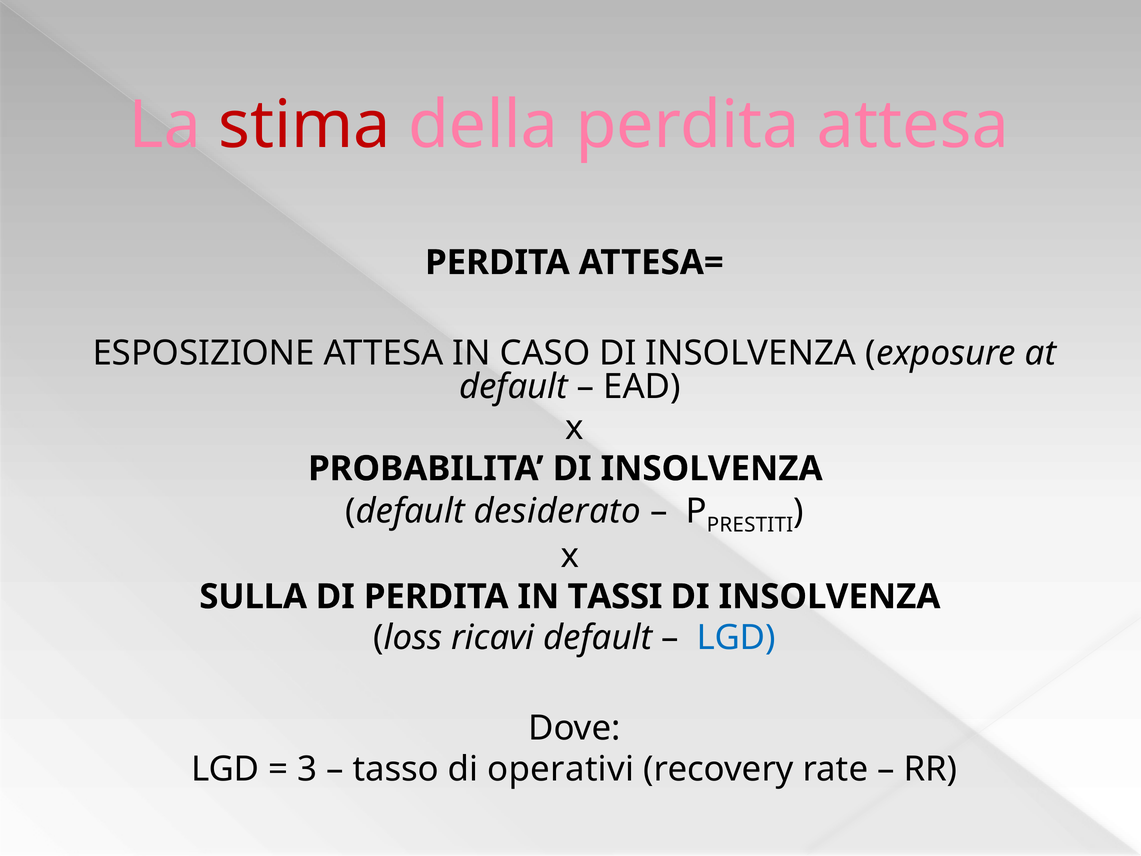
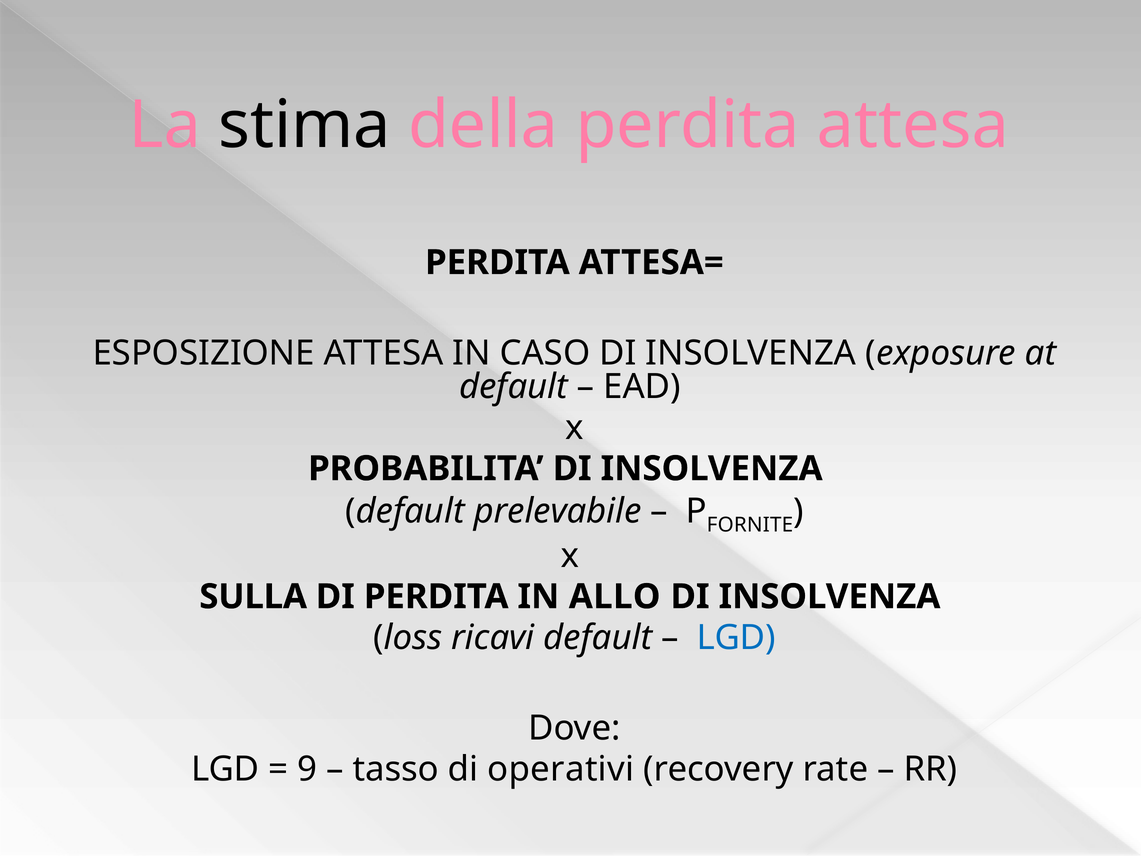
stima colour: red -> black (304, 125)
desiderato: desiderato -> prelevabile (558, 511)
PRESTITI: PRESTITI -> FORNITE (750, 525)
TASSI: TASSI -> ALLO (615, 597)
3: 3 -> 9 (307, 769)
